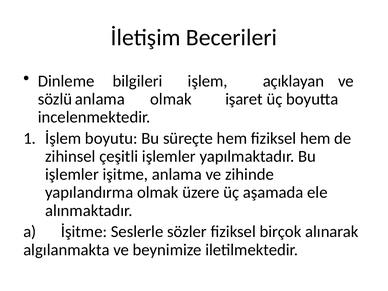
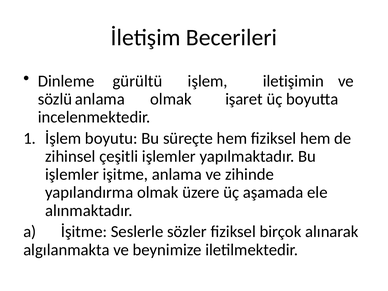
bilgileri: bilgileri -> gürültü (137, 81)
açıklayan: açıklayan -> iletişimin (293, 81)
